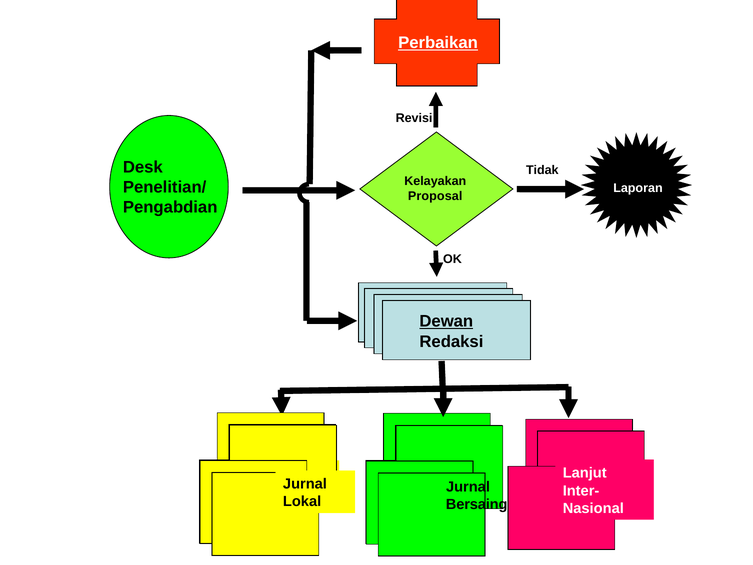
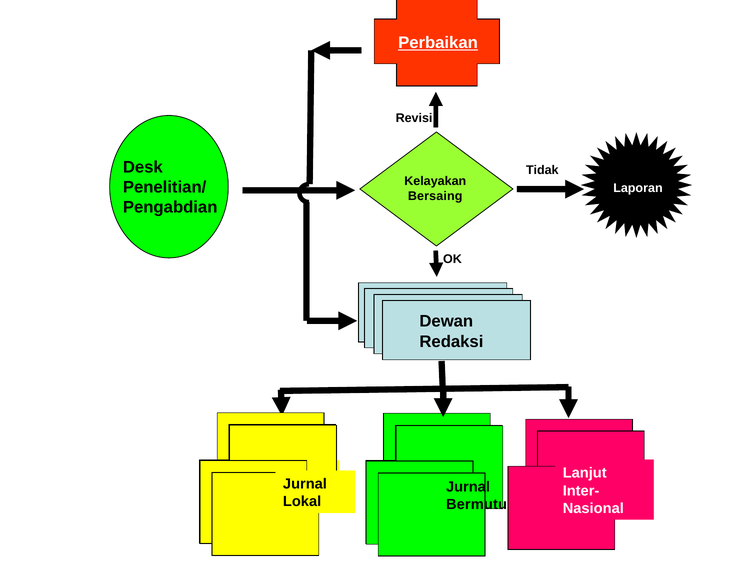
Proposal: Proposal -> Bersaing (435, 196)
Dewan underline: present -> none (446, 321)
Bersaing: Bersaing -> Bermutu (477, 504)
